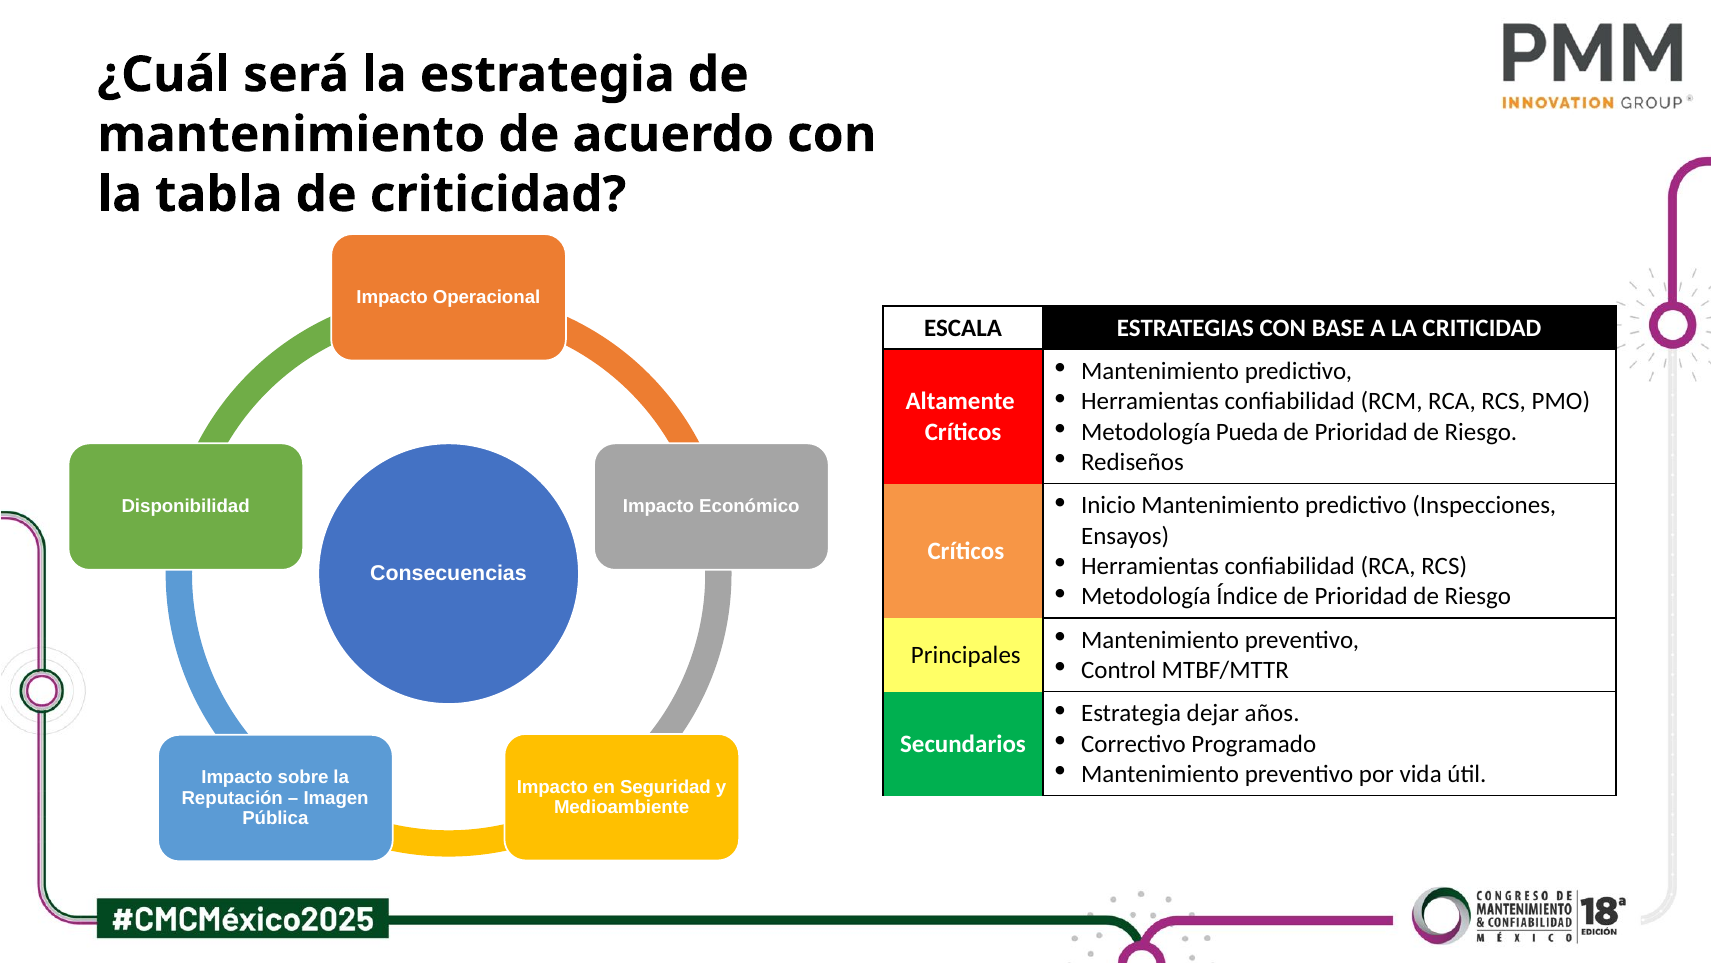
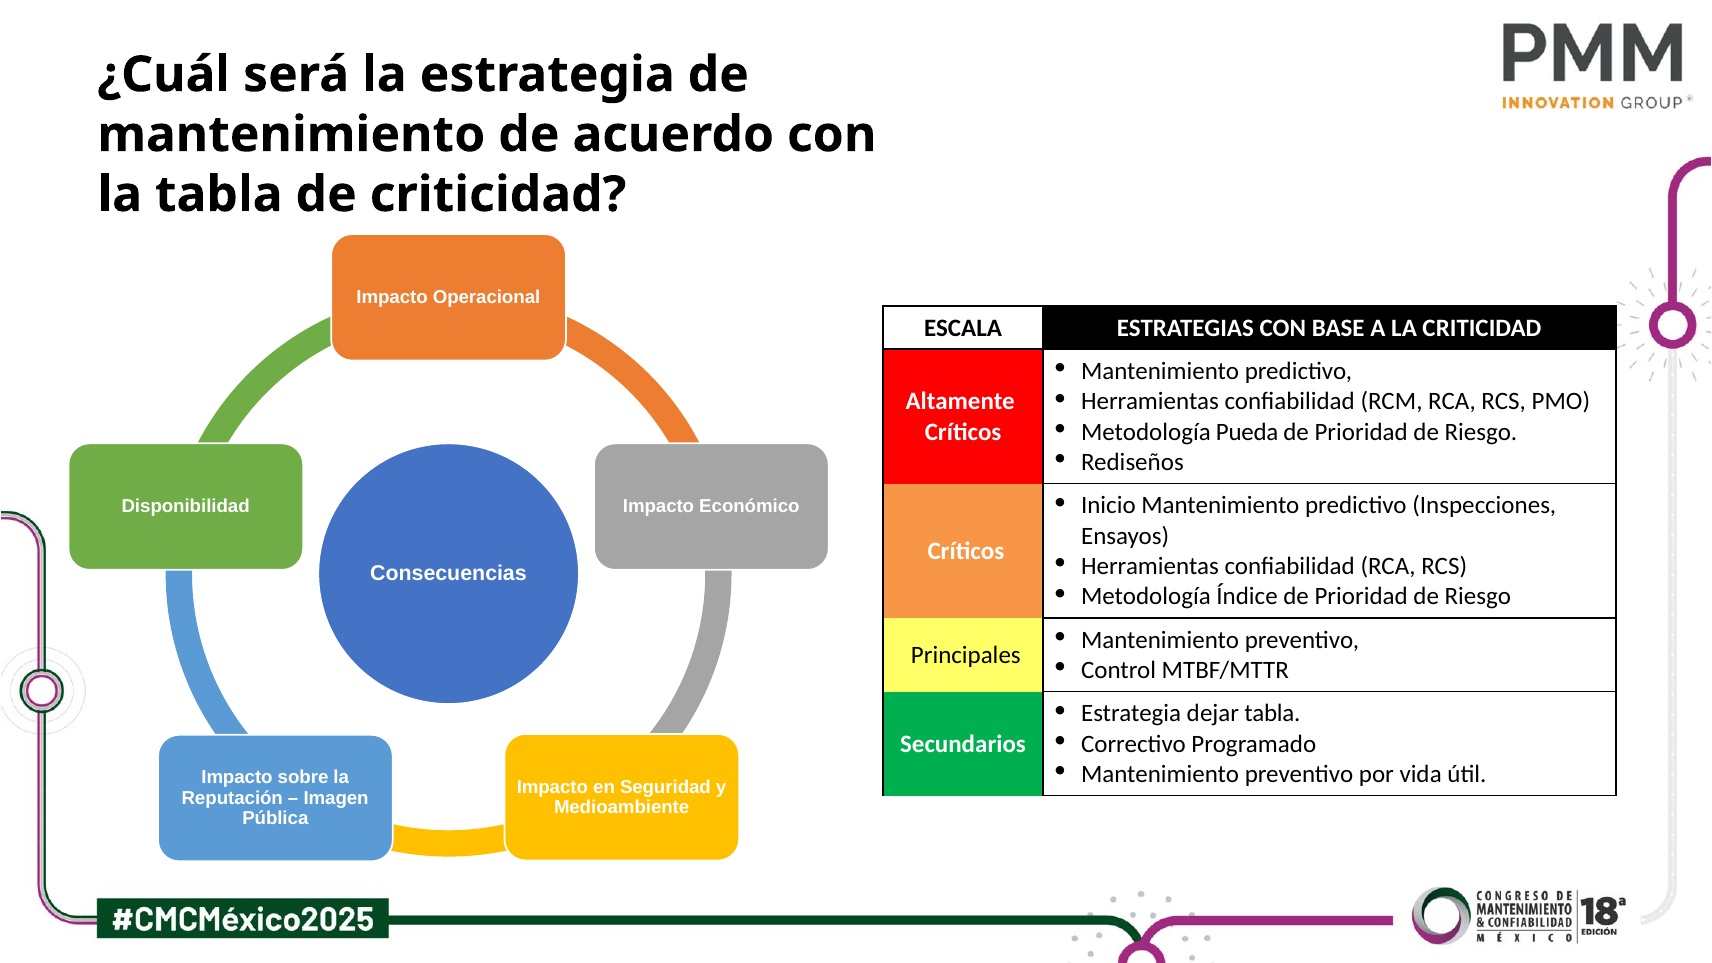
dejar años: años -> tabla (1272, 714)
